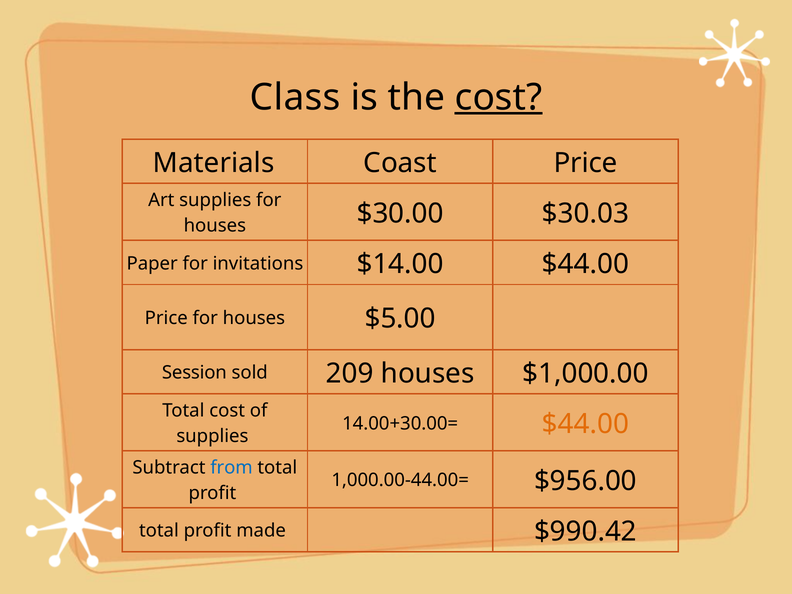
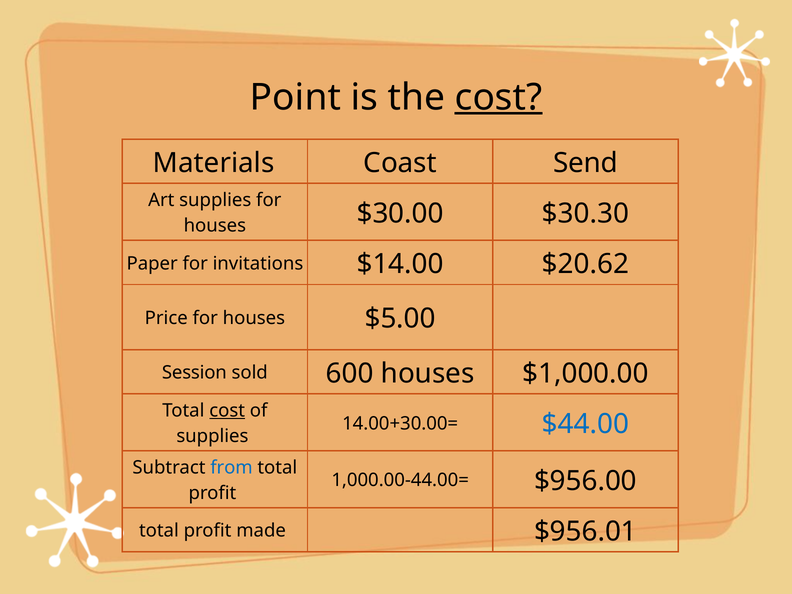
Class: Class -> Point (295, 97)
Coast Price: Price -> Send (586, 163)
$30.03: $30.03 -> $30.30 (585, 213)
$14.00 $44.00: $44.00 -> $20.62 (585, 264)
209: 209 -> 600 (350, 373)
cost underline: none -> present (227, 411)
$44.00 colour: orange -> blue (585, 424)
$990.42: $990.42 -> $956.01 (585, 531)
